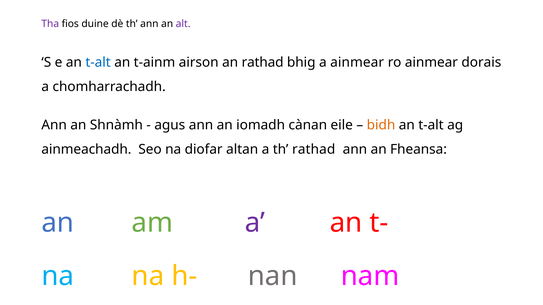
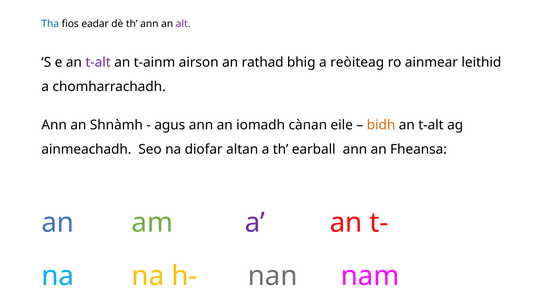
Tha colour: purple -> blue (50, 24)
duine: duine -> eadar (95, 24)
t-alt colour: blue -> purple (98, 62)
a ainmear: ainmear -> reòiteag (357, 62)
dorais: dorais -> leithid (481, 62)
th rathad: rathad -> earball (314, 150)
